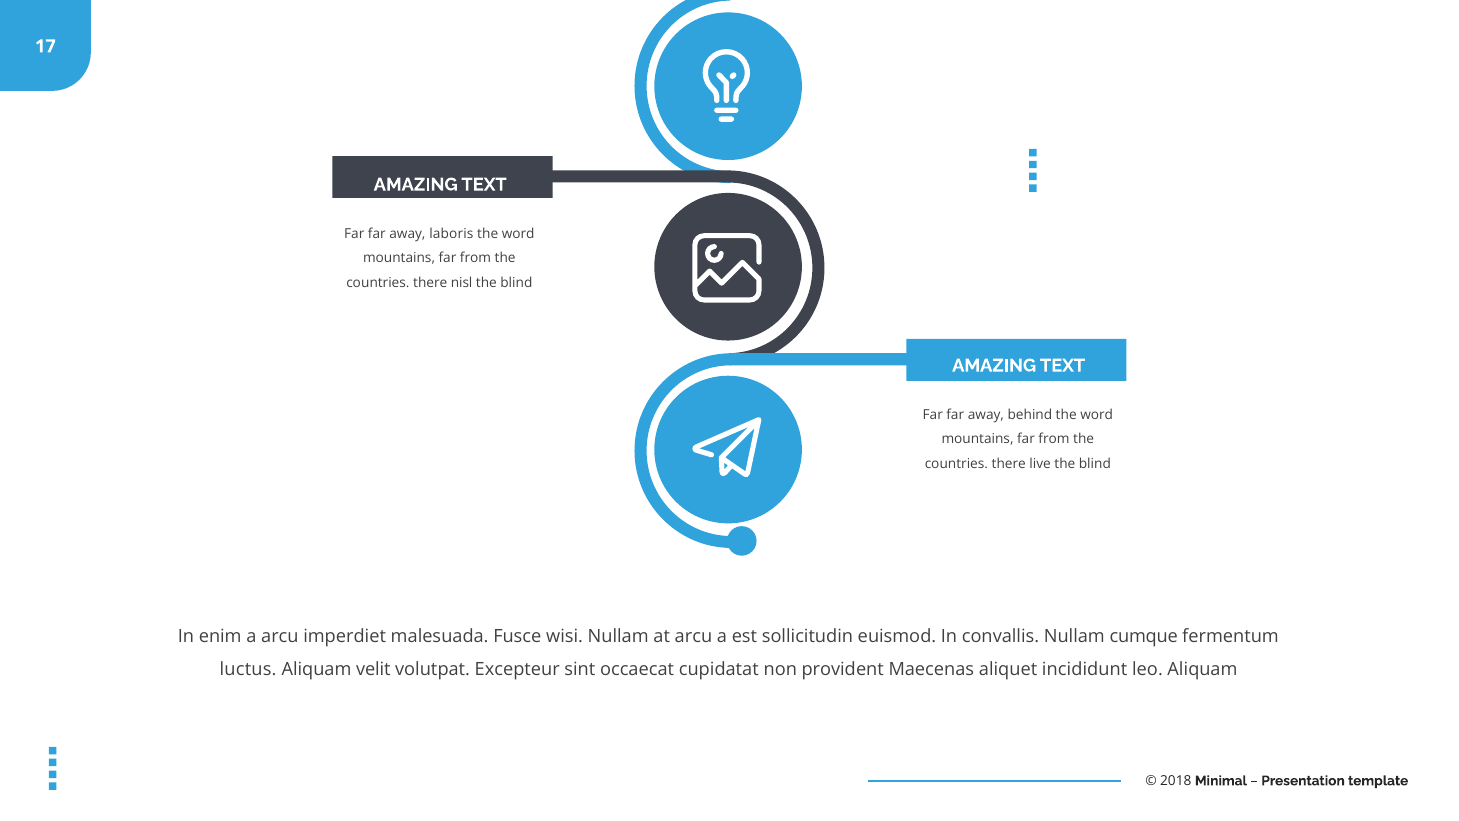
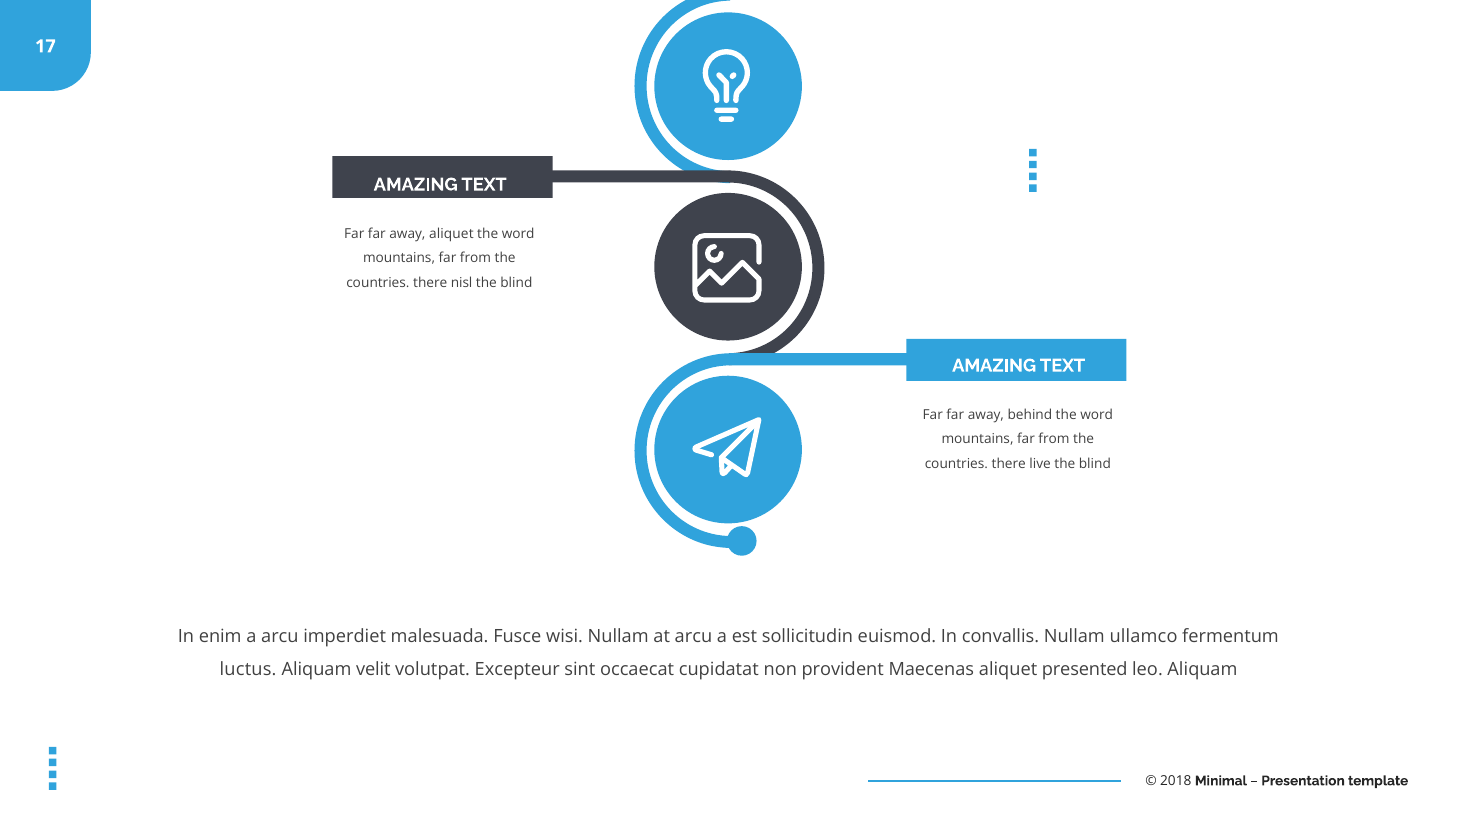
away laboris: laboris -> aliquet (451, 234)
cumque: cumque -> ullamco (1144, 636)
incididunt: incididunt -> presented (1085, 669)
